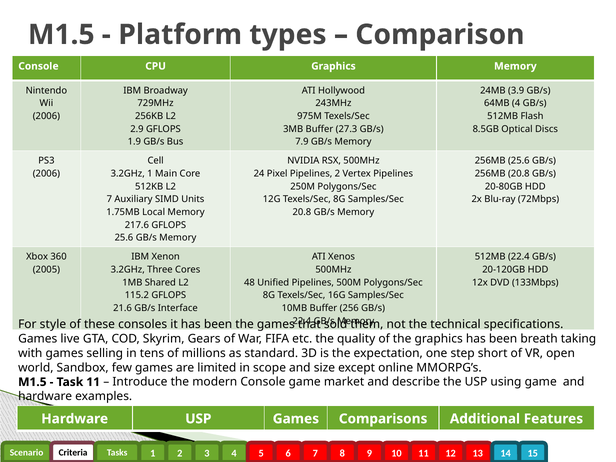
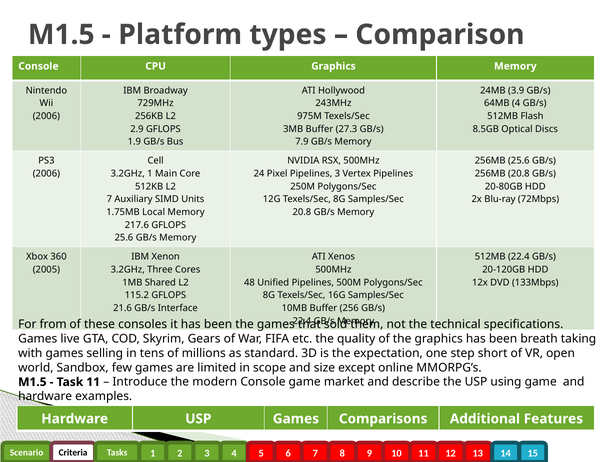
Pipelines 2: 2 -> 3 (337, 174)
style: style -> from (53, 324)
